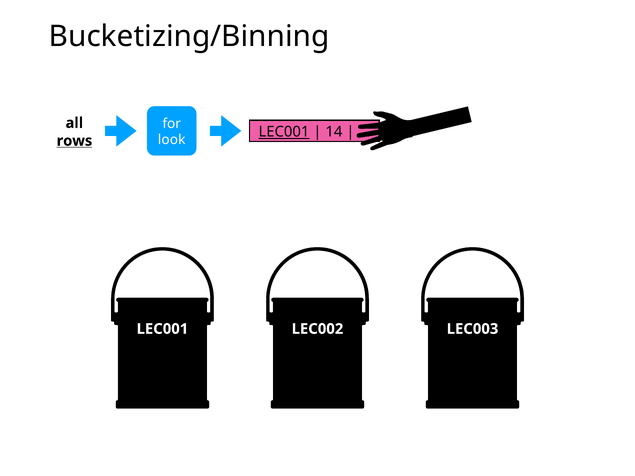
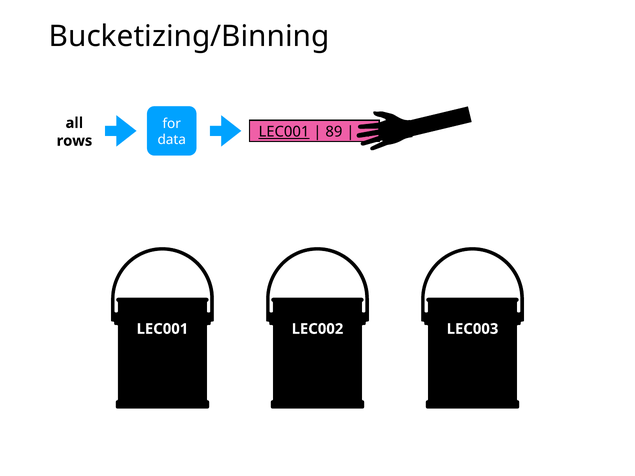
14: 14 -> 89 (334, 132)
look: look -> data (172, 140)
rows underline: present -> none (74, 141)
